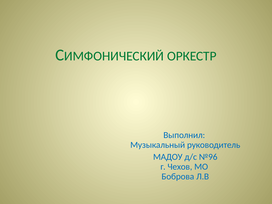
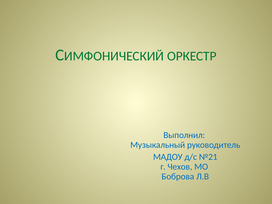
№96: №96 -> №21 (208, 157)
